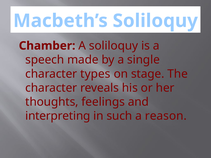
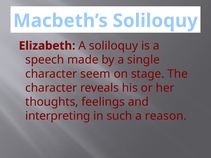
Chamber: Chamber -> Elizabeth (47, 46)
types: types -> seem (95, 74)
